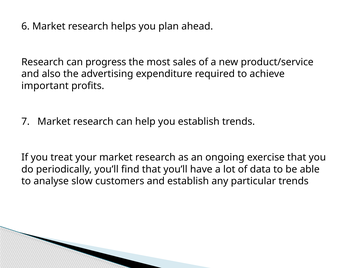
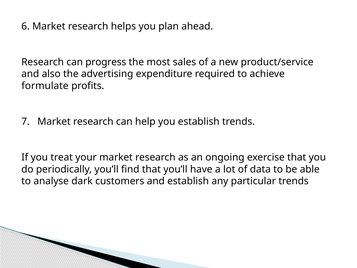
important: important -> formulate (45, 86)
slow: slow -> dark (82, 181)
